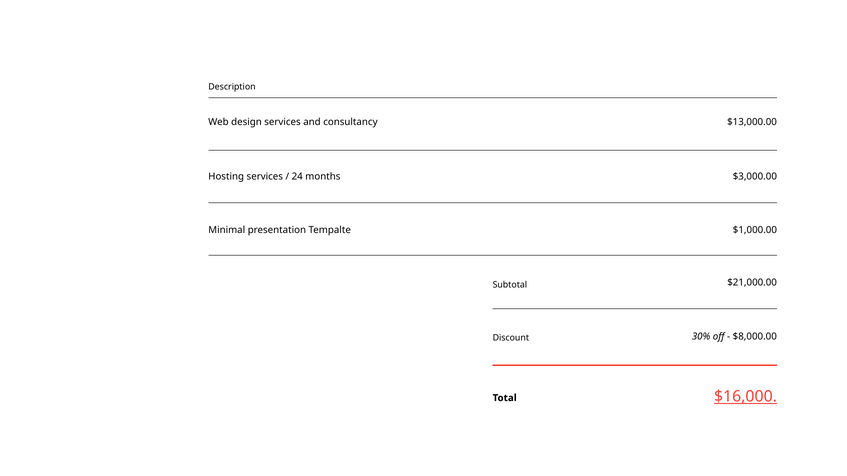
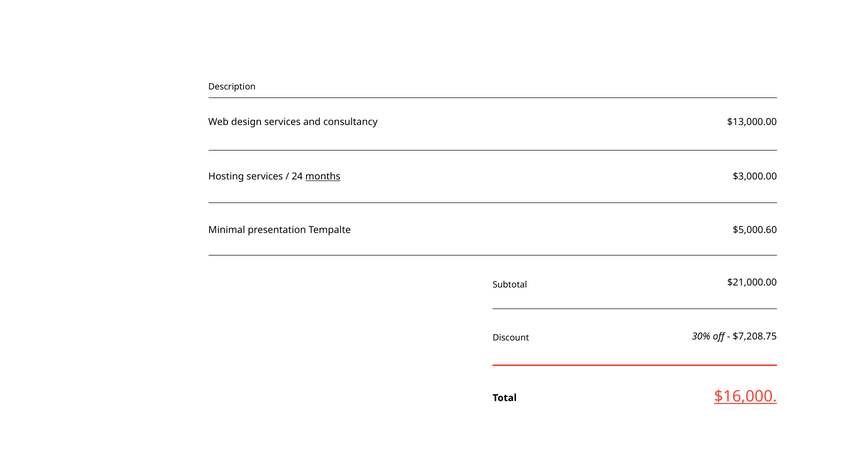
months underline: none -> present (323, 177)
$1,000.00: $1,000.00 -> $5,000.60 (755, 230)
$8,000.00: $8,000.00 -> $7,208.75 (755, 337)
